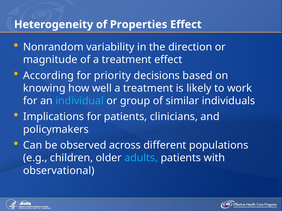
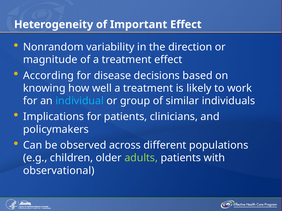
Properties: Properties -> Important (139, 25)
priority: priority -> disease (112, 76)
adults colour: light blue -> light green (141, 158)
